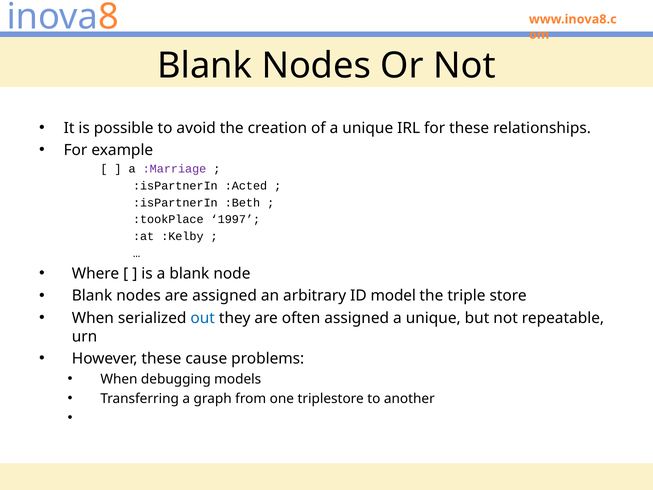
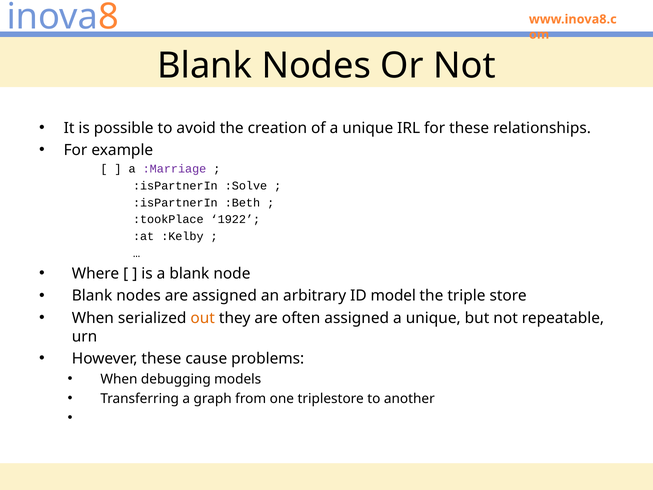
:Acted: :Acted -> :Solve (246, 186)
1997: 1997 -> 1922 (235, 219)
out colour: blue -> orange (203, 318)
